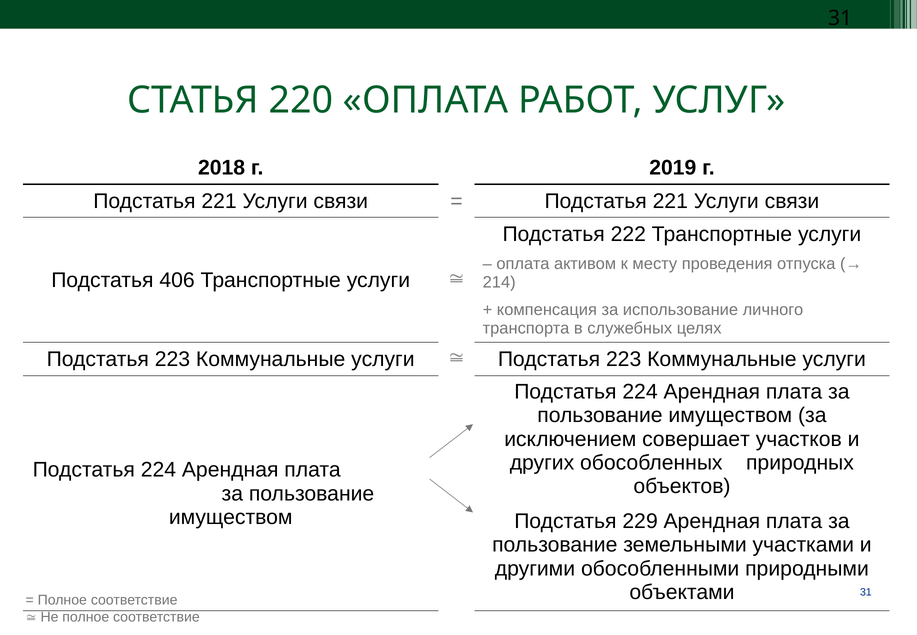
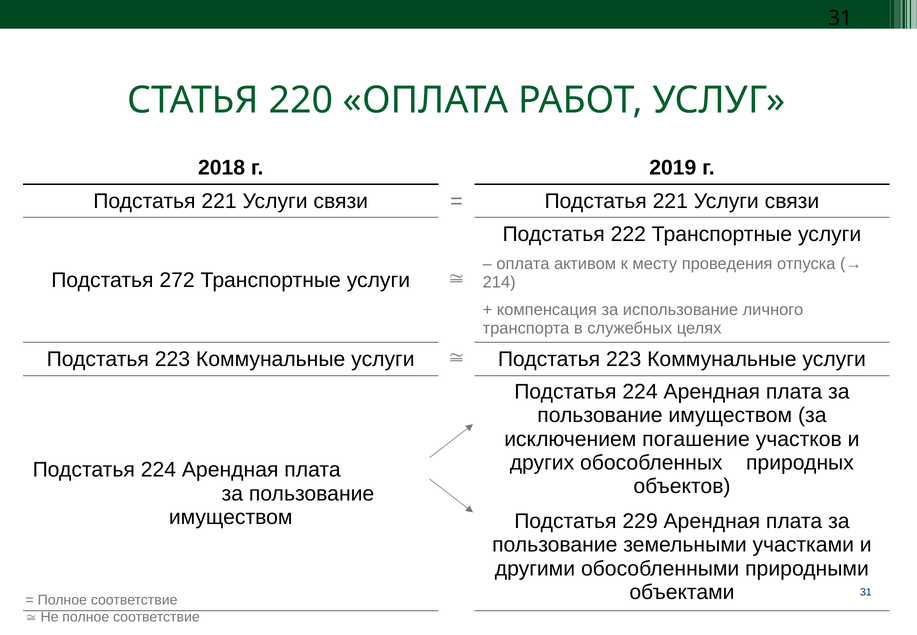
406: 406 -> 272 (177, 280)
совершает: совершает -> погашение (696, 439)
